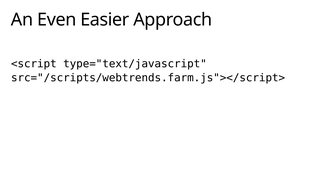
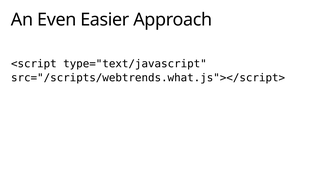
src="/scripts/webtrends.farm.js"></script>: src="/scripts/webtrends.farm.js"></script> -> src="/scripts/webtrends.what.js"></script> (148, 78)
